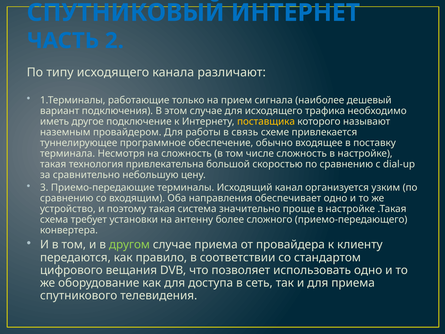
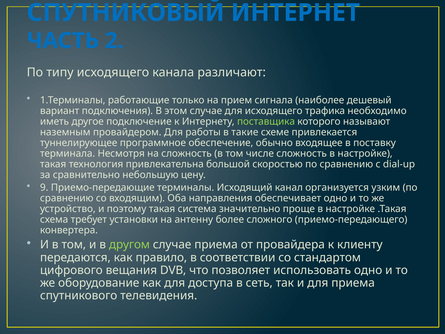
поставщика colour: yellow -> light green (266, 121)
связь: связь -> такие (245, 132)
3: 3 -> 9 (44, 187)
